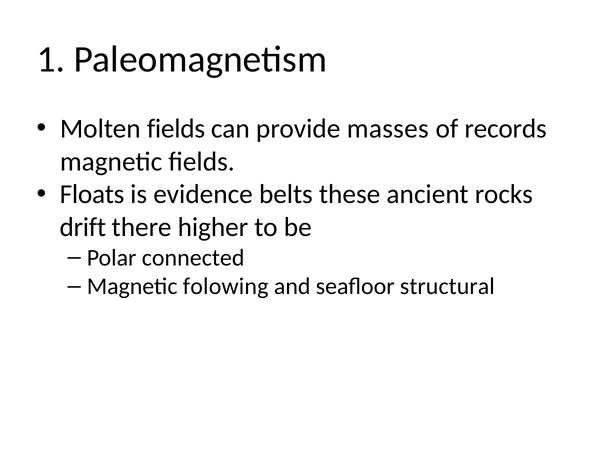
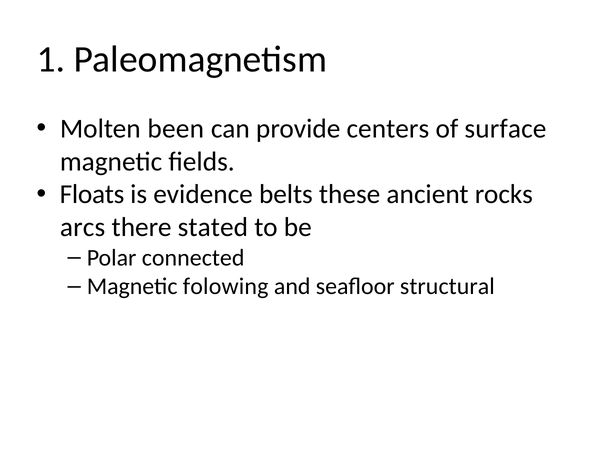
Molten fields: fields -> been (176, 129)
masses: masses -> centers (388, 129)
records: records -> surface (505, 129)
drift: drift -> arcs (83, 227)
higher: higher -> stated (213, 227)
